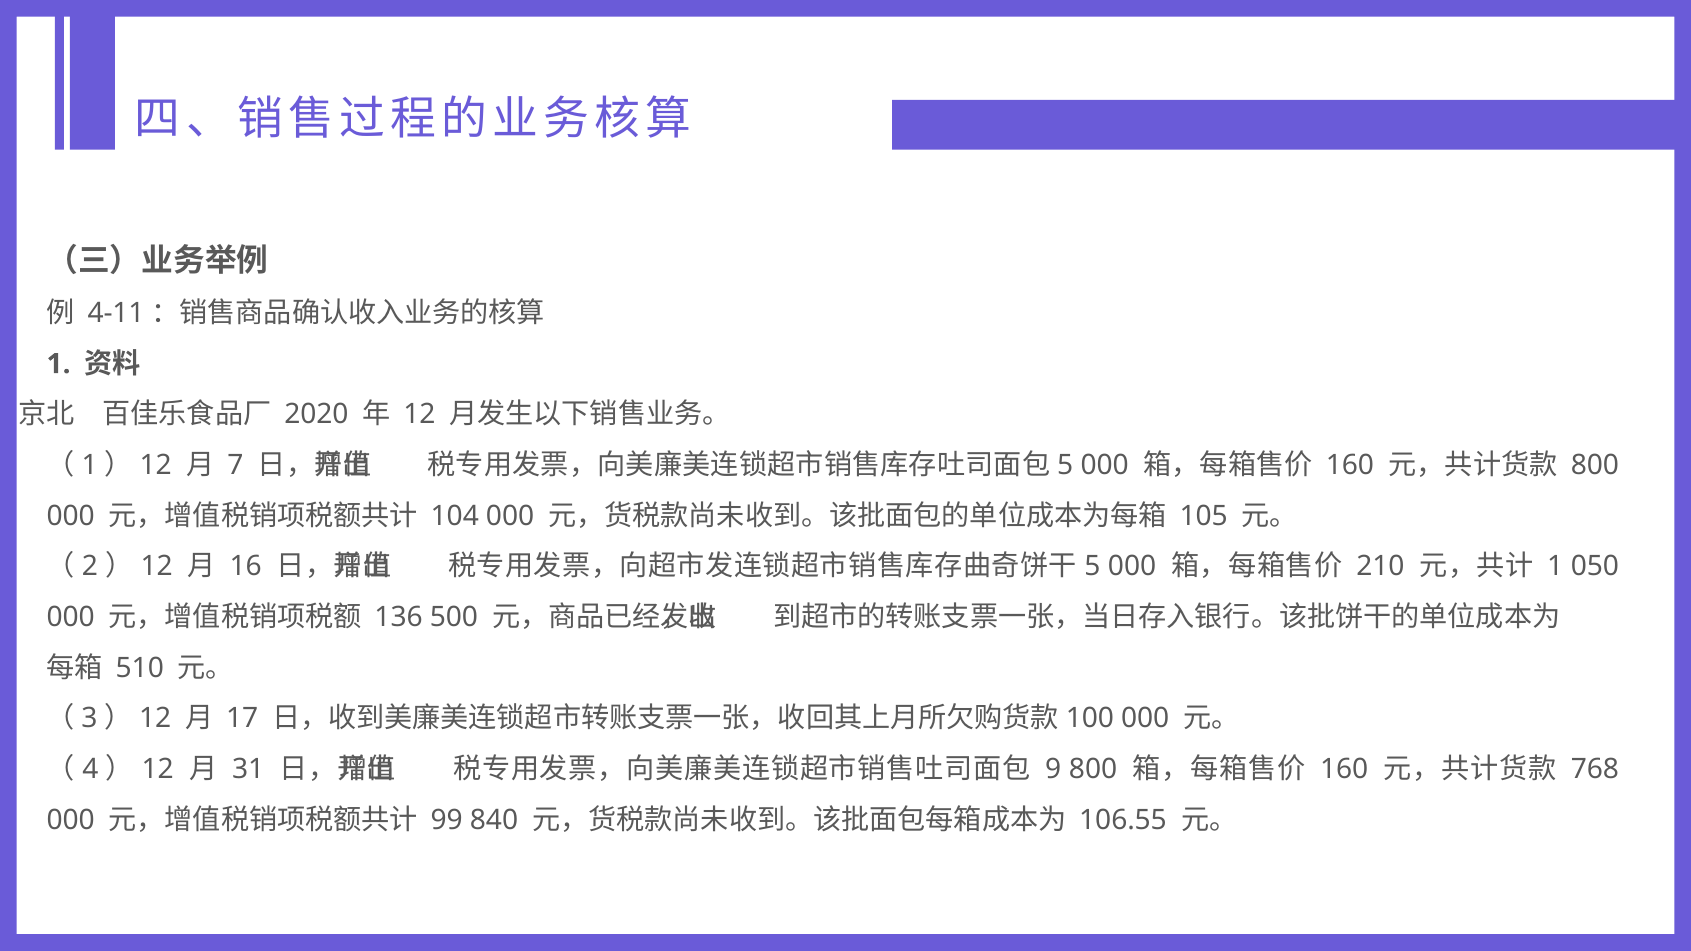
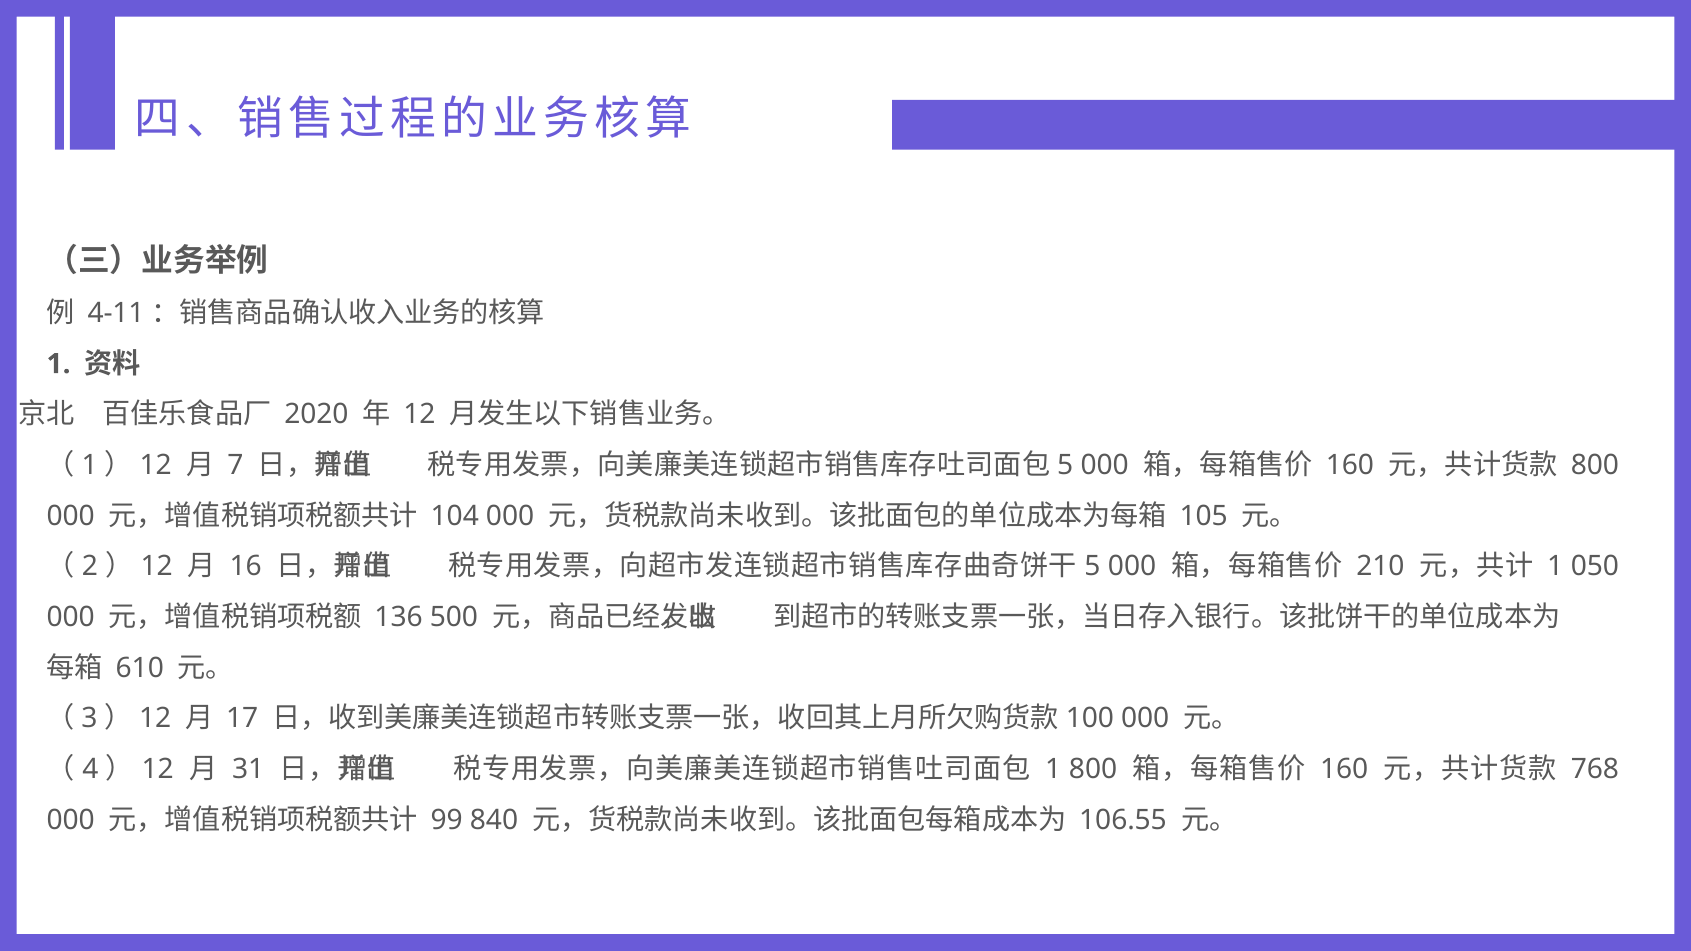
510: 510 -> 610 (140, 668)
9: 9 -> 1 (1053, 769)
